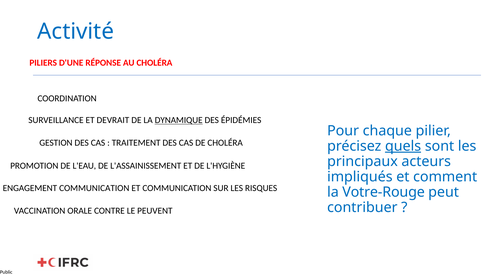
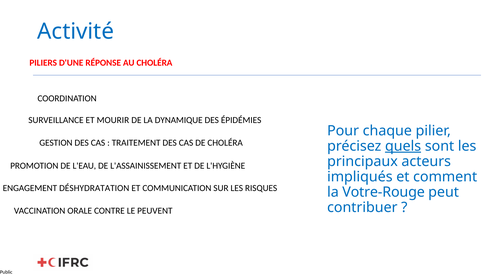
DEVRAIT: DEVRAIT -> MOURIR (113, 120)
DYNAMIQUE underline: present -> none (179, 120)
ENGAGEMENT COMMUNICATION: COMMUNICATION -> DÉSHYDRATATION (94, 188)
